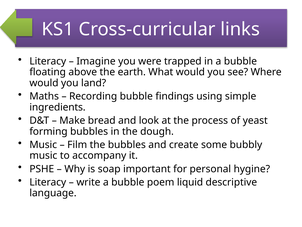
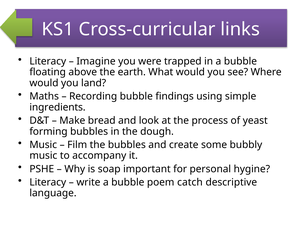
liquid: liquid -> catch (190, 182)
